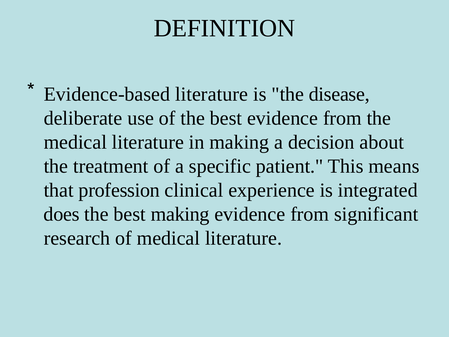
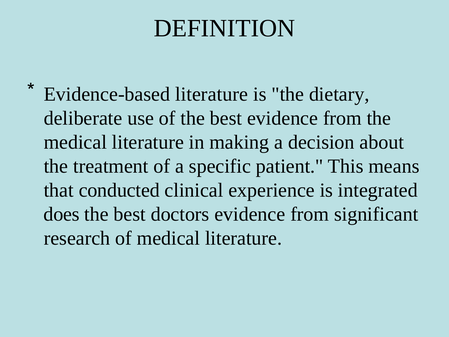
disease: disease -> dietary (339, 94)
profession: profession -> conducted (119, 190)
best making: making -> doctors (180, 214)
